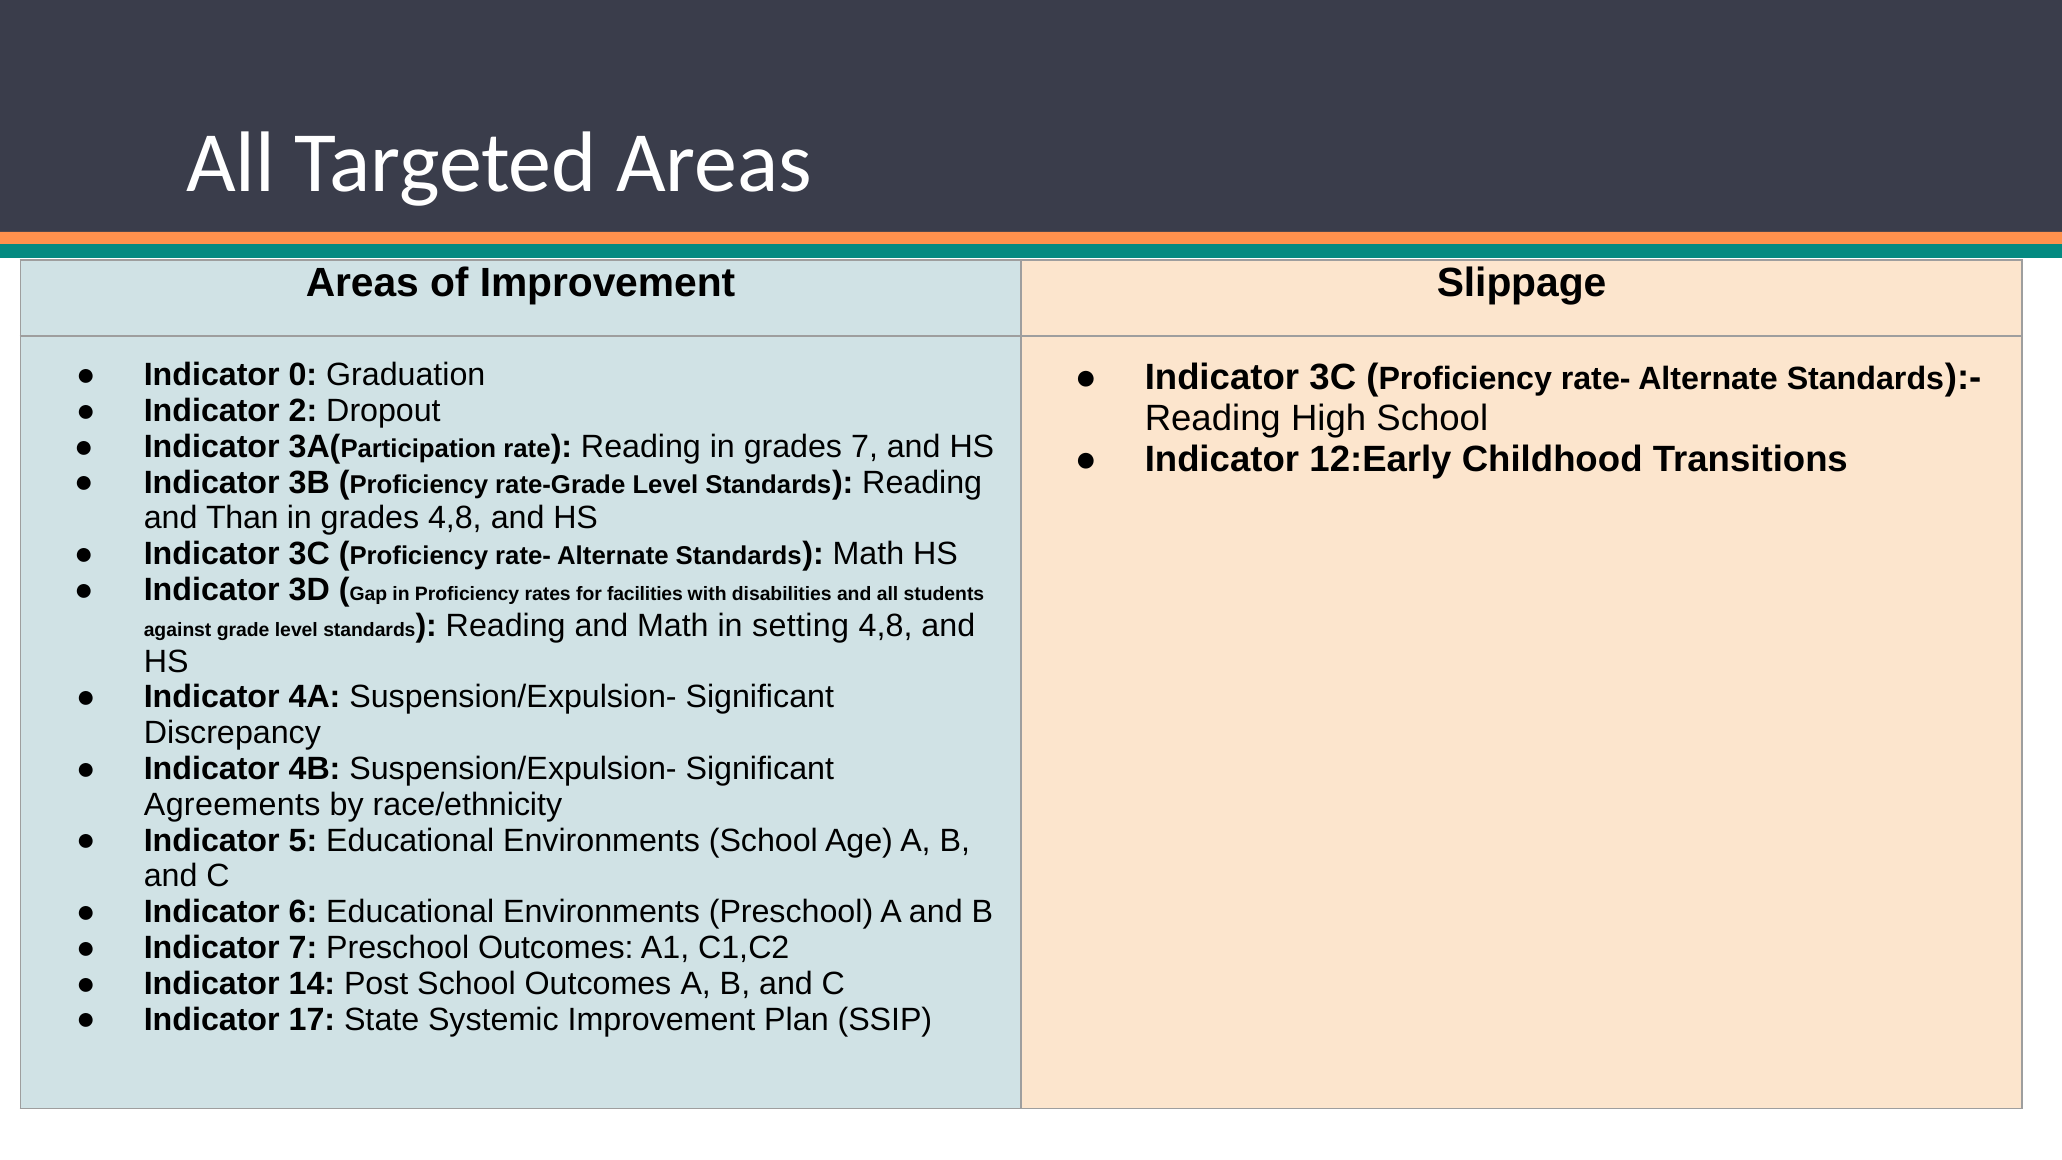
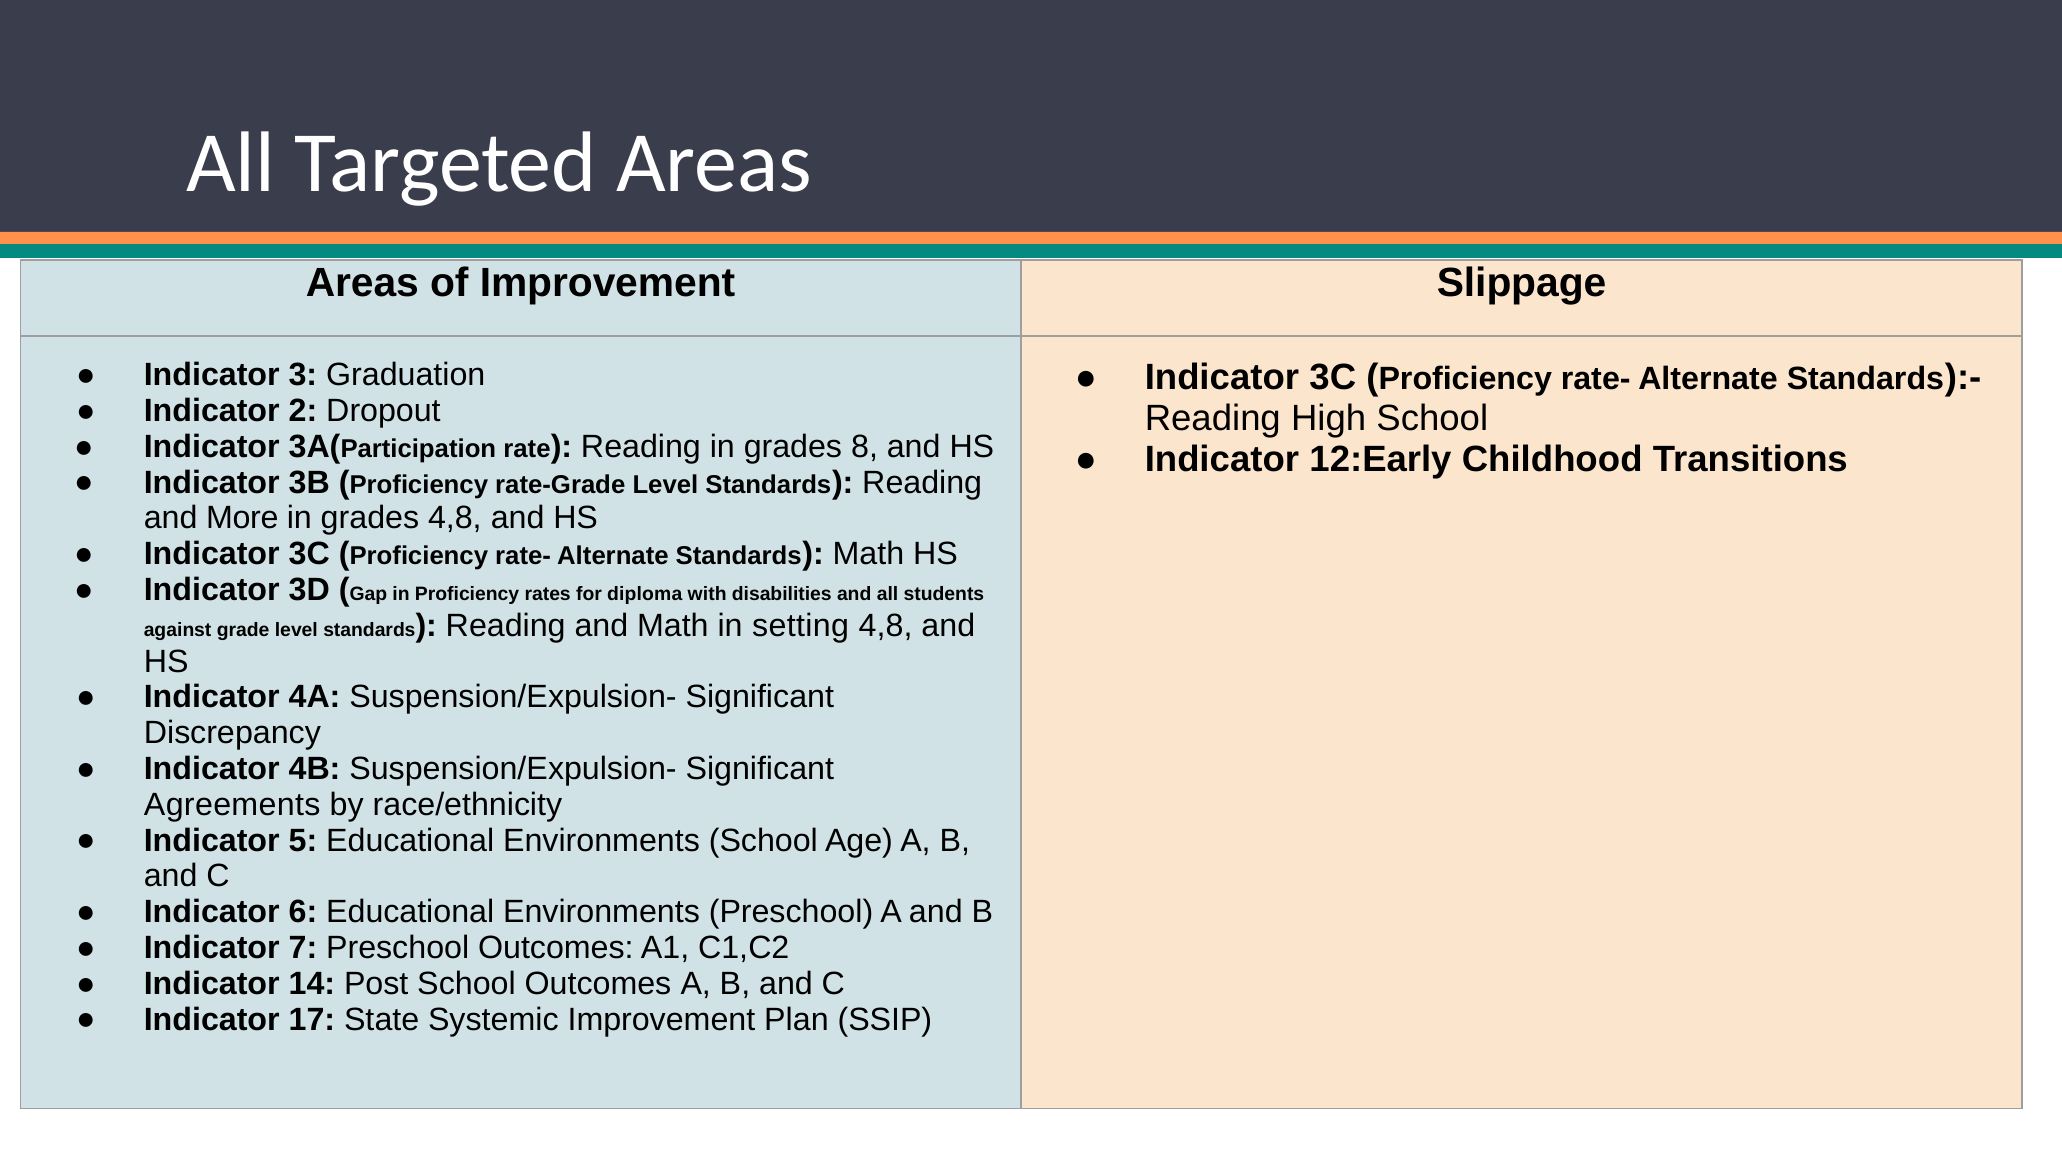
0: 0 -> 3 (303, 375)
grades 7: 7 -> 8 (865, 447)
Than: Than -> More (242, 518)
facilities: facilities -> diploma (645, 594)
